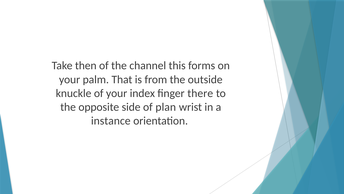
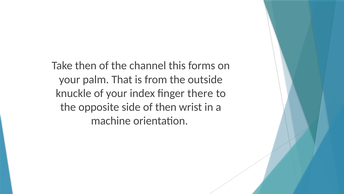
of plan: plan -> then (166, 107)
instance: instance -> machine (111, 121)
